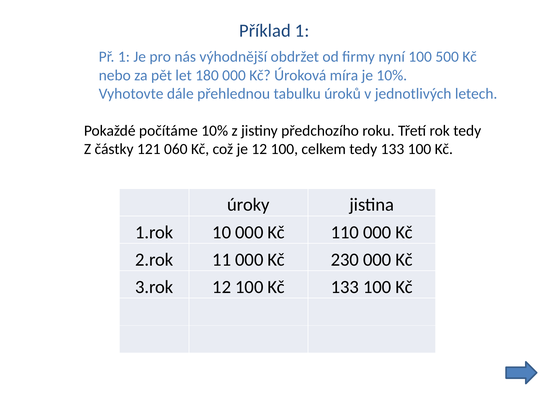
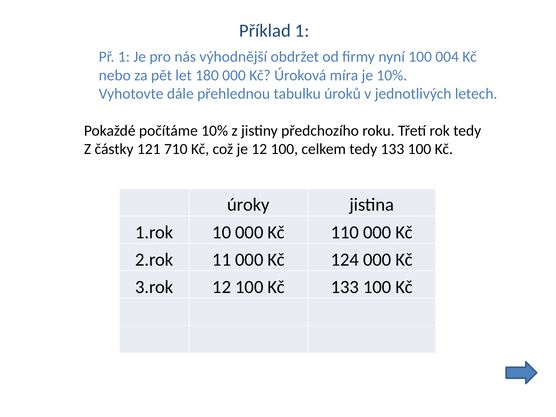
500: 500 -> 004 (447, 57)
060: 060 -> 710 (176, 149)
230: 230 -> 124 (345, 260)
